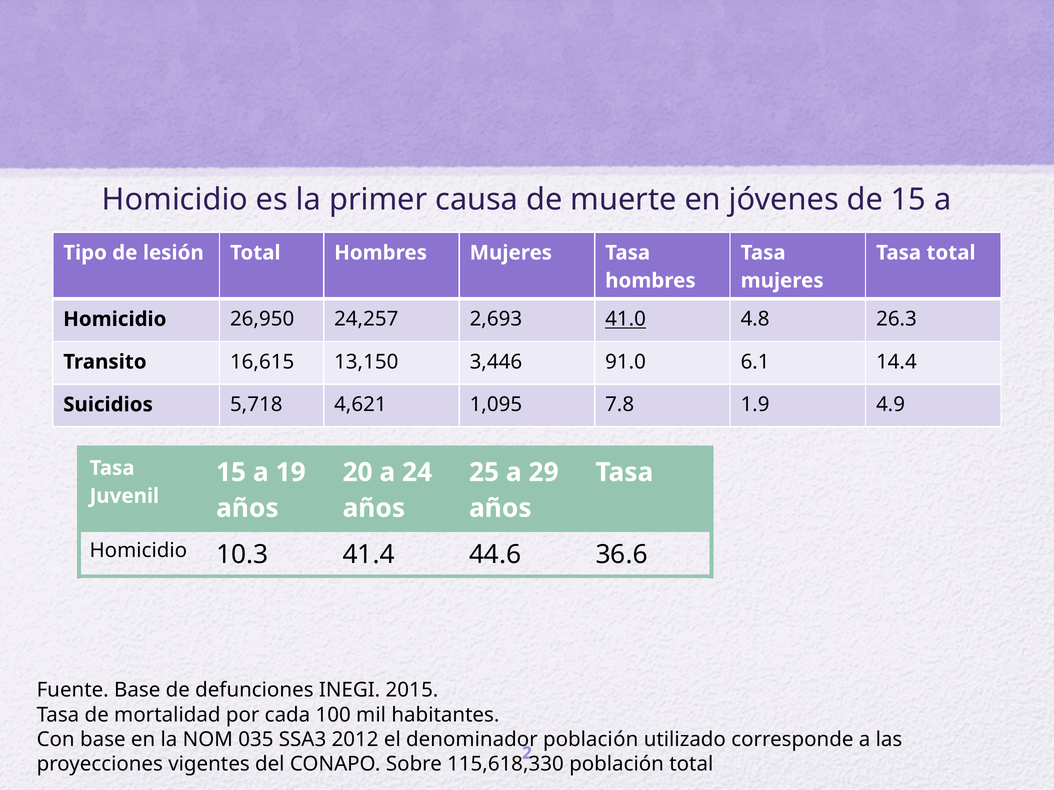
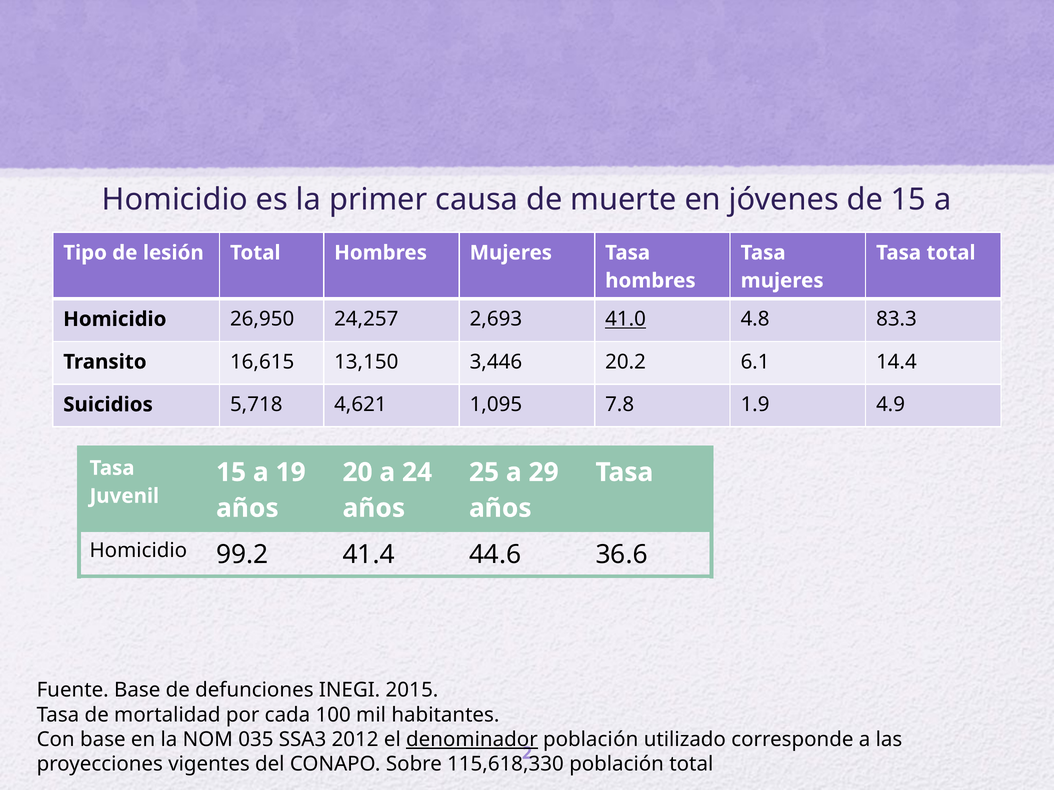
26.3: 26.3 -> 83.3 (896, 319)
91.0: 91.0 -> 20.2 (626, 362)
10.3: 10.3 -> 99.2 (242, 555)
denominador underline: none -> present (472, 740)
